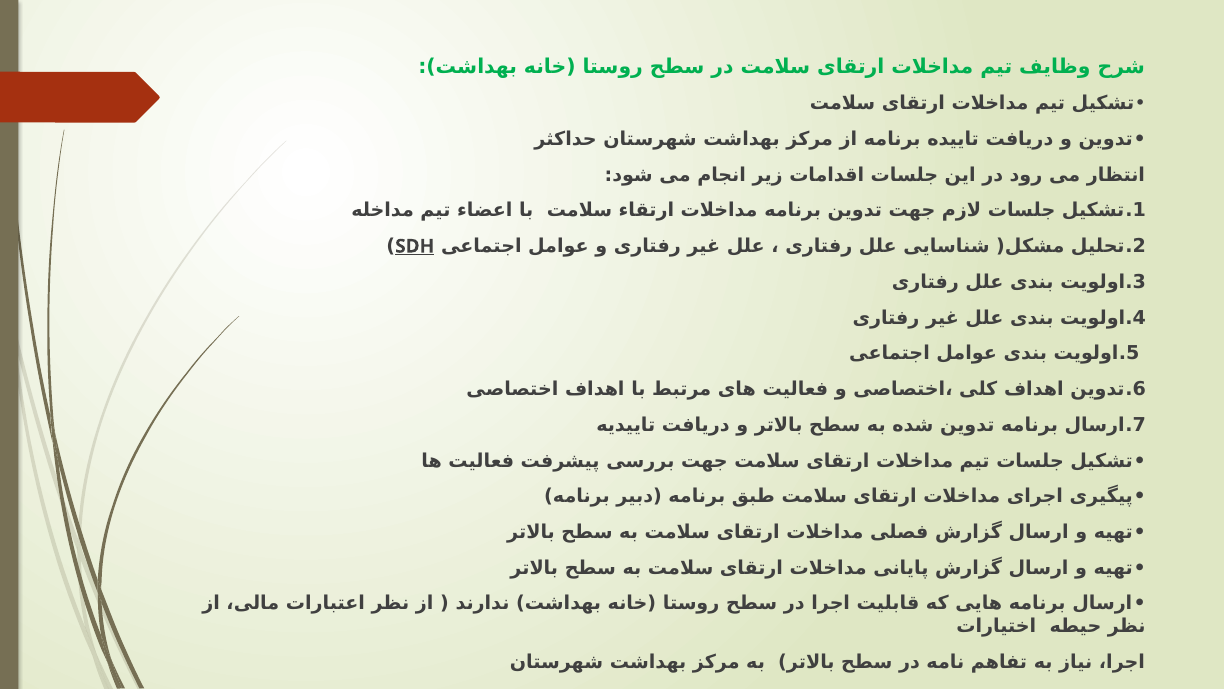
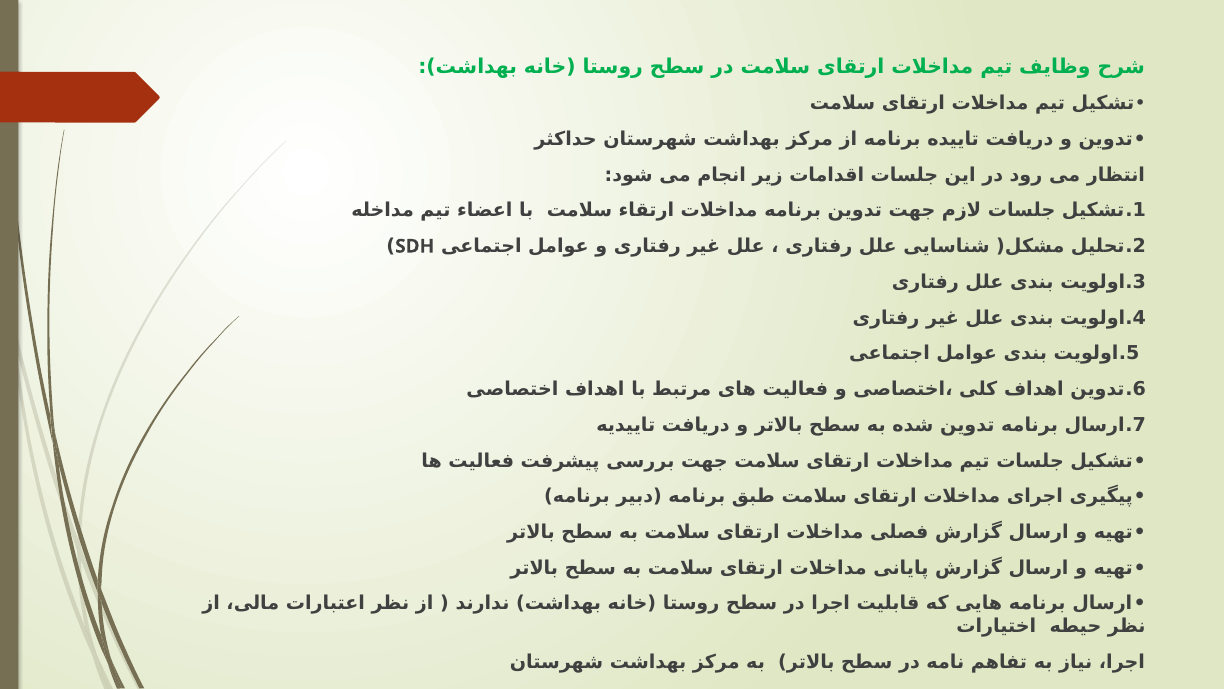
SDH underline: present -> none (415, 246)
